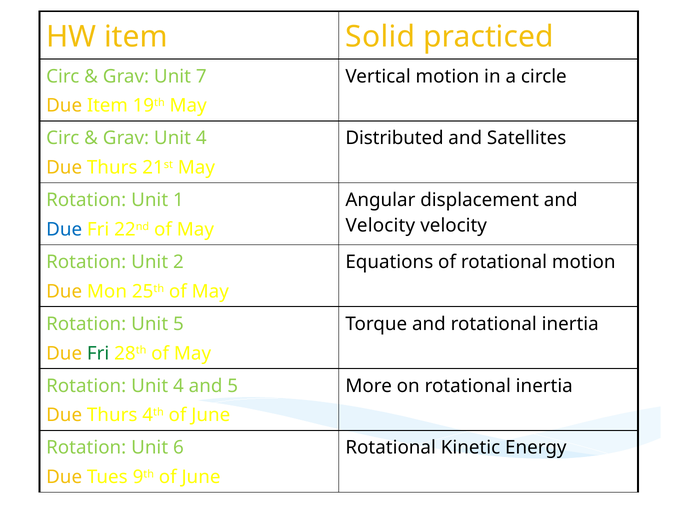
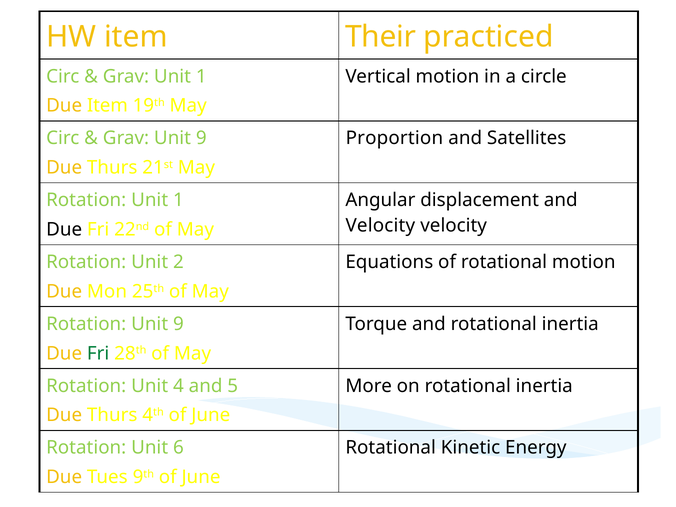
Solid: Solid -> Their (381, 37)
Grav Unit 7: 7 -> 1 (201, 76)
Grav Unit 4: 4 -> 9 (201, 138)
Distributed: Distributed -> Proportion (394, 138)
Due colour: blue -> black (64, 230)
Rotation Unit 5: 5 -> 9 (178, 324)
